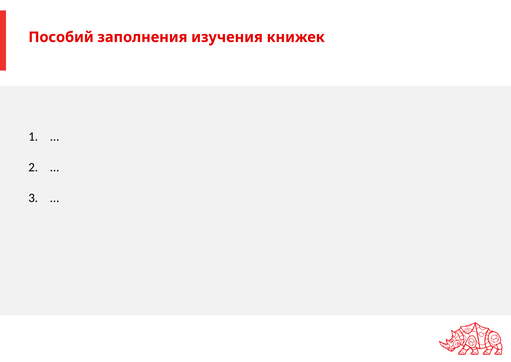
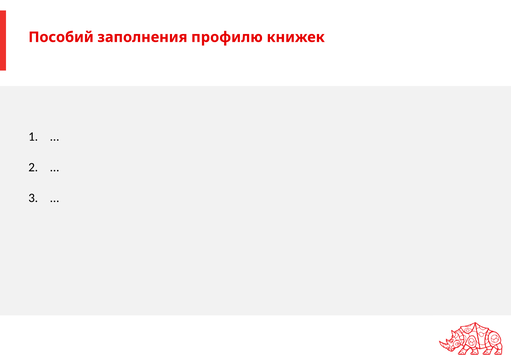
изучения: изучения -> профилю (227, 37)
